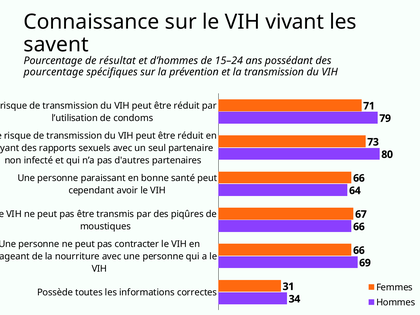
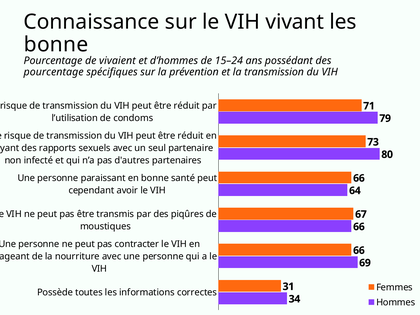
savent: savent -> bonne (56, 45)
résultat: résultat -> vivaient (117, 61)
